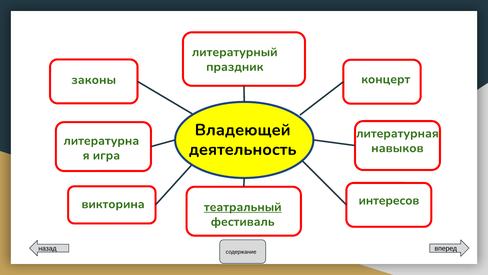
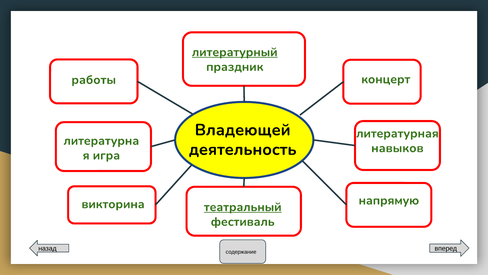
литературный underline: none -> present (235, 52)
законы: законы -> работы (94, 80)
интересов: интересов -> напрямую (389, 200)
